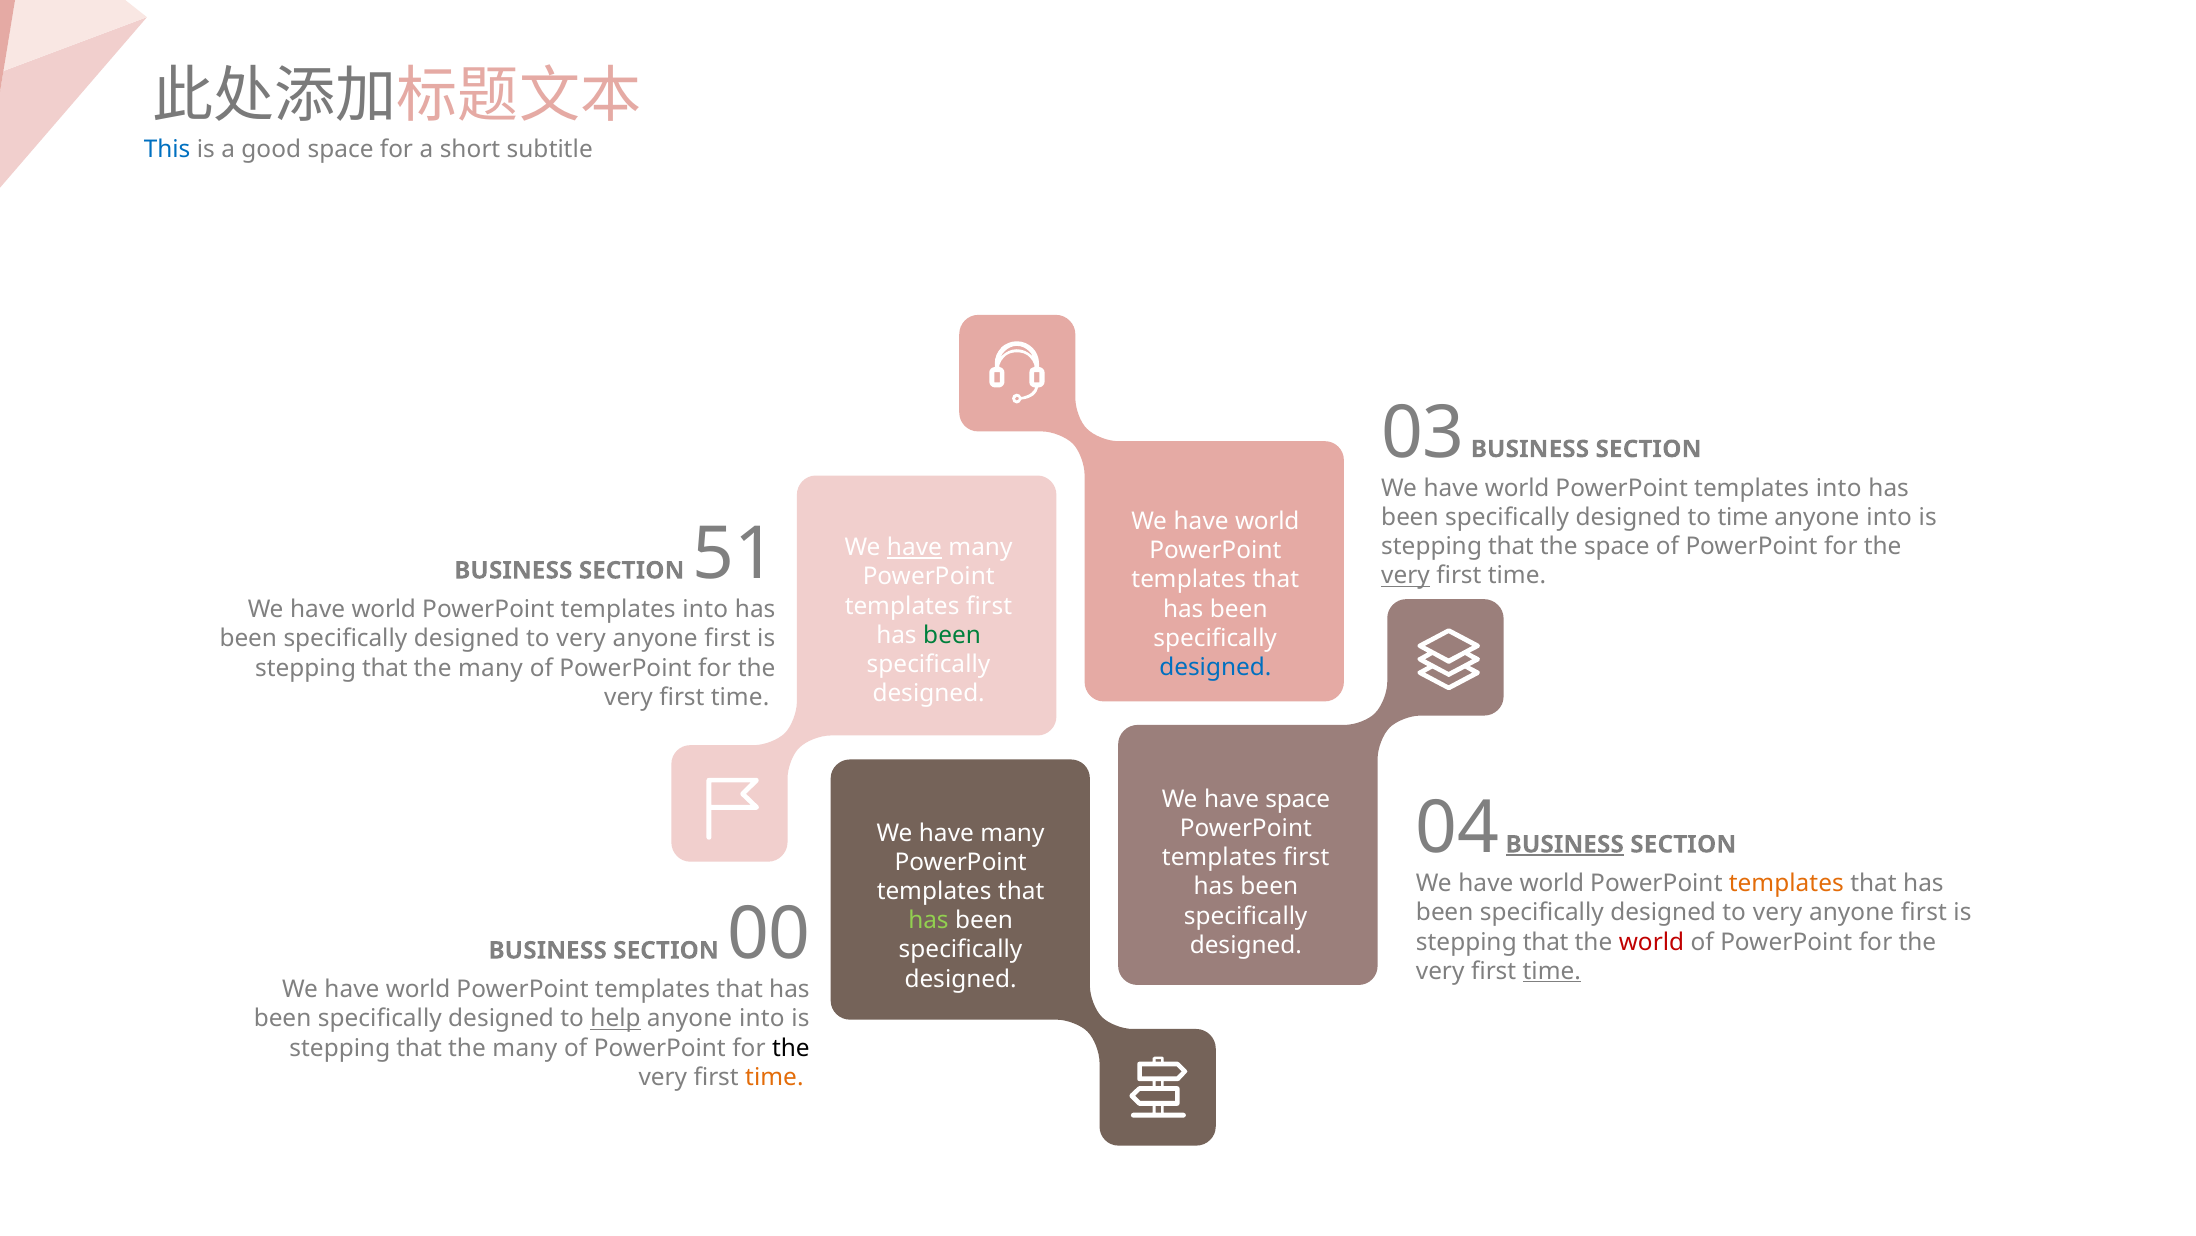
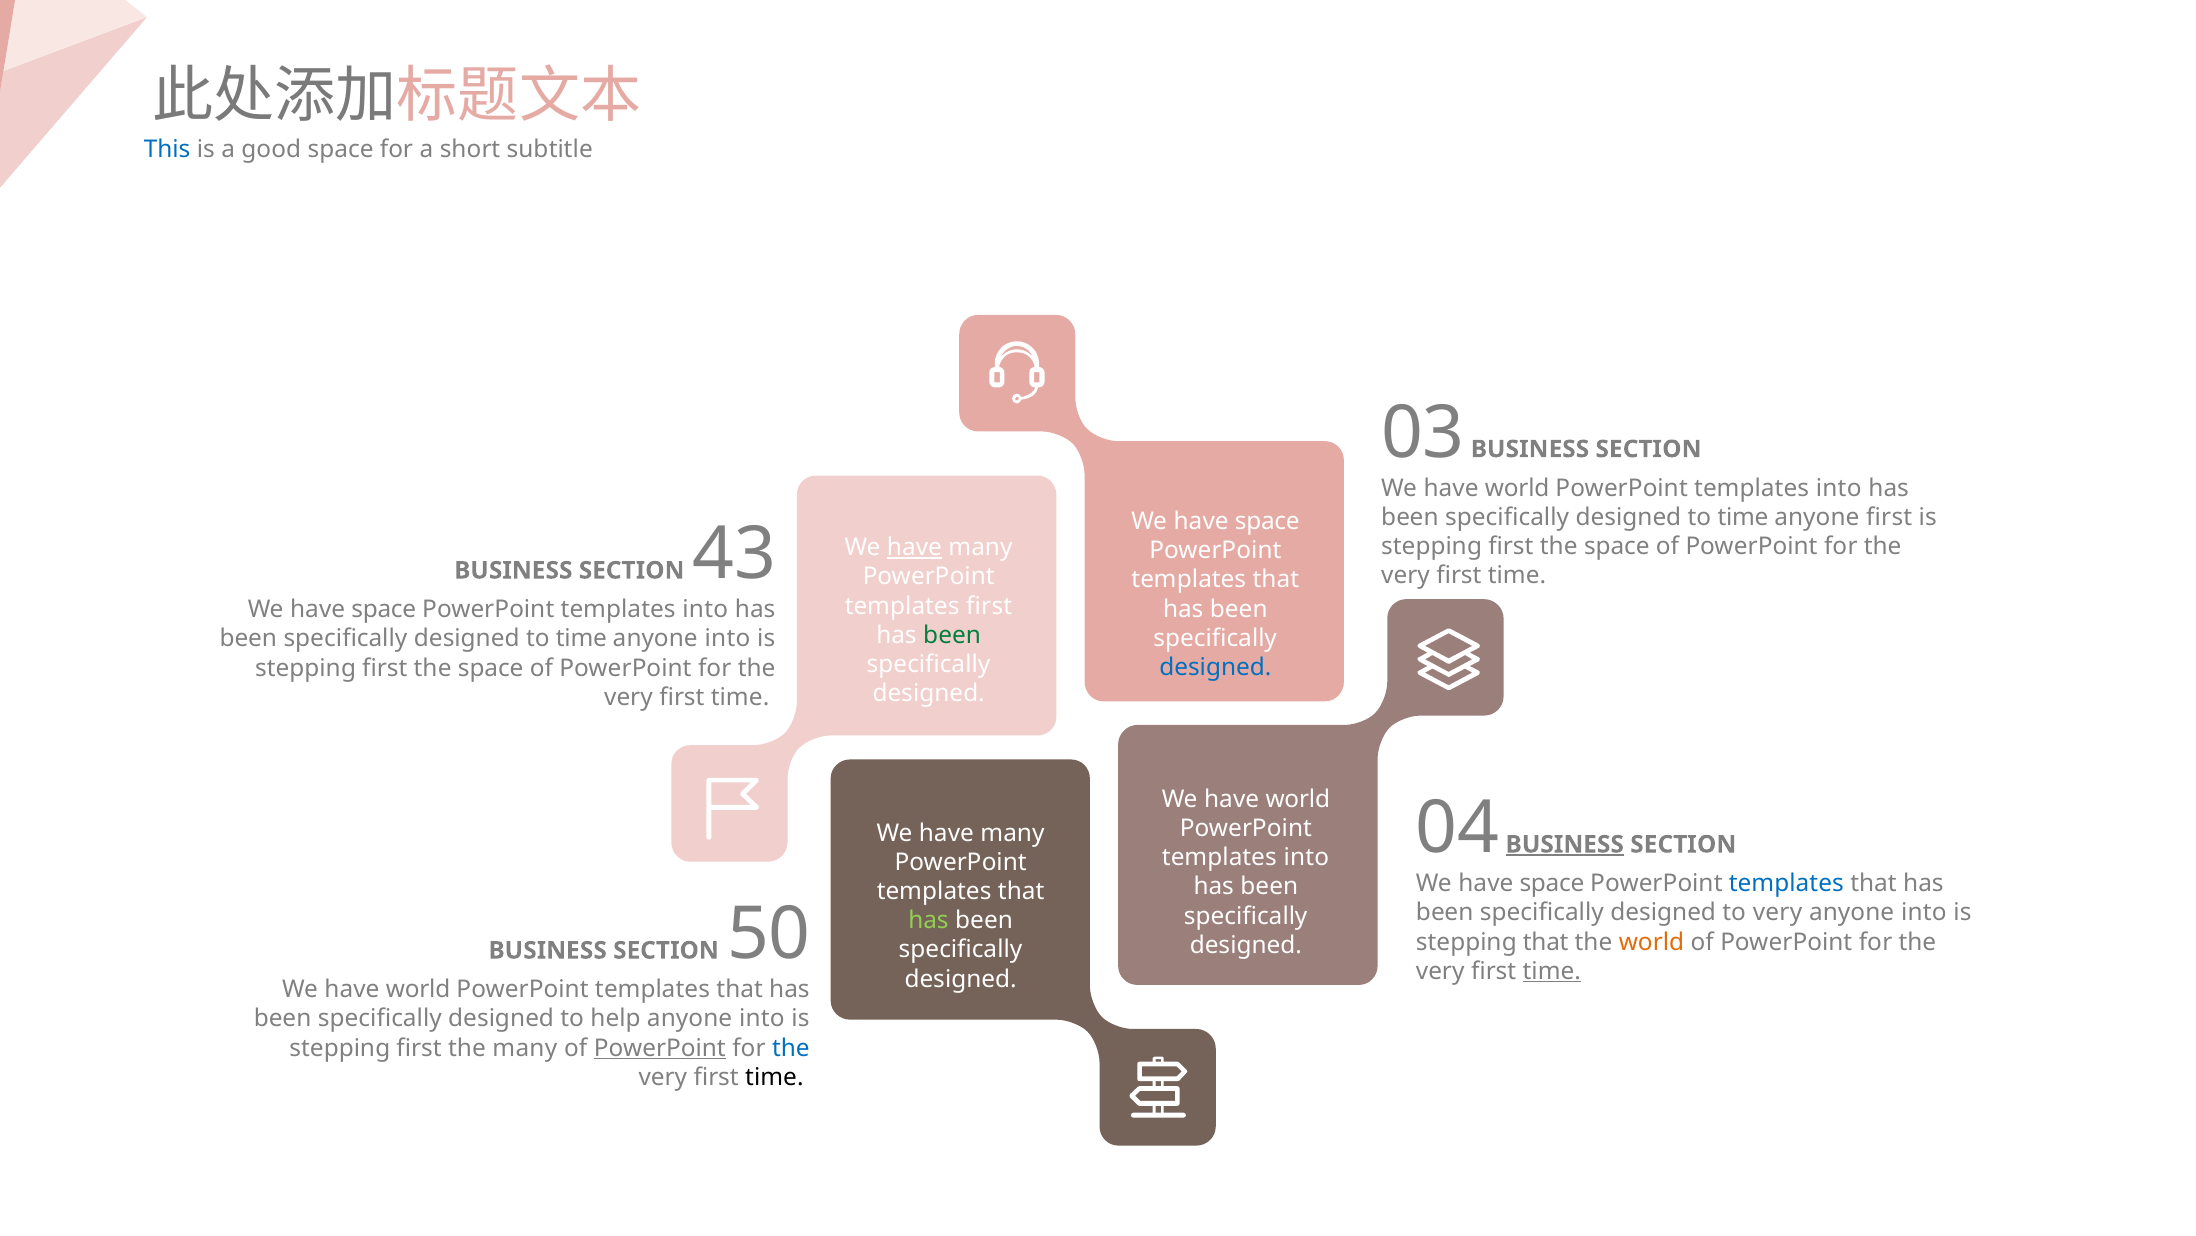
into: into -> first (1889, 517)
world: world -> space (1267, 521)
that: that -> first (1511, 546)
51: 51 -> 43 (735, 554)
very underline: present -> none (1406, 576)
world: world -> space (384, 609)
very: very -> time (581, 638)
first: first -> into (728, 638)
that: that -> first (385, 668)
many: many -> space (491, 668)
space: space -> world (1298, 799)
first: first -> into (1306, 857)
world: world -> space (1552, 883)
templates colour: orange -> blue (1786, 883)
first: first -> into (1924, 912)
world colour: red -> orange (1651, 941)
00: 00 -> 50 (769, 934)
help underline: present -> none (616, 1018)
that: that -> first (419, 1047)
PowerPoint underline: none -> present (660, 1047)
the colour: black -> blue (791, 1047)
time colour: orange -> black (774, 1077)
